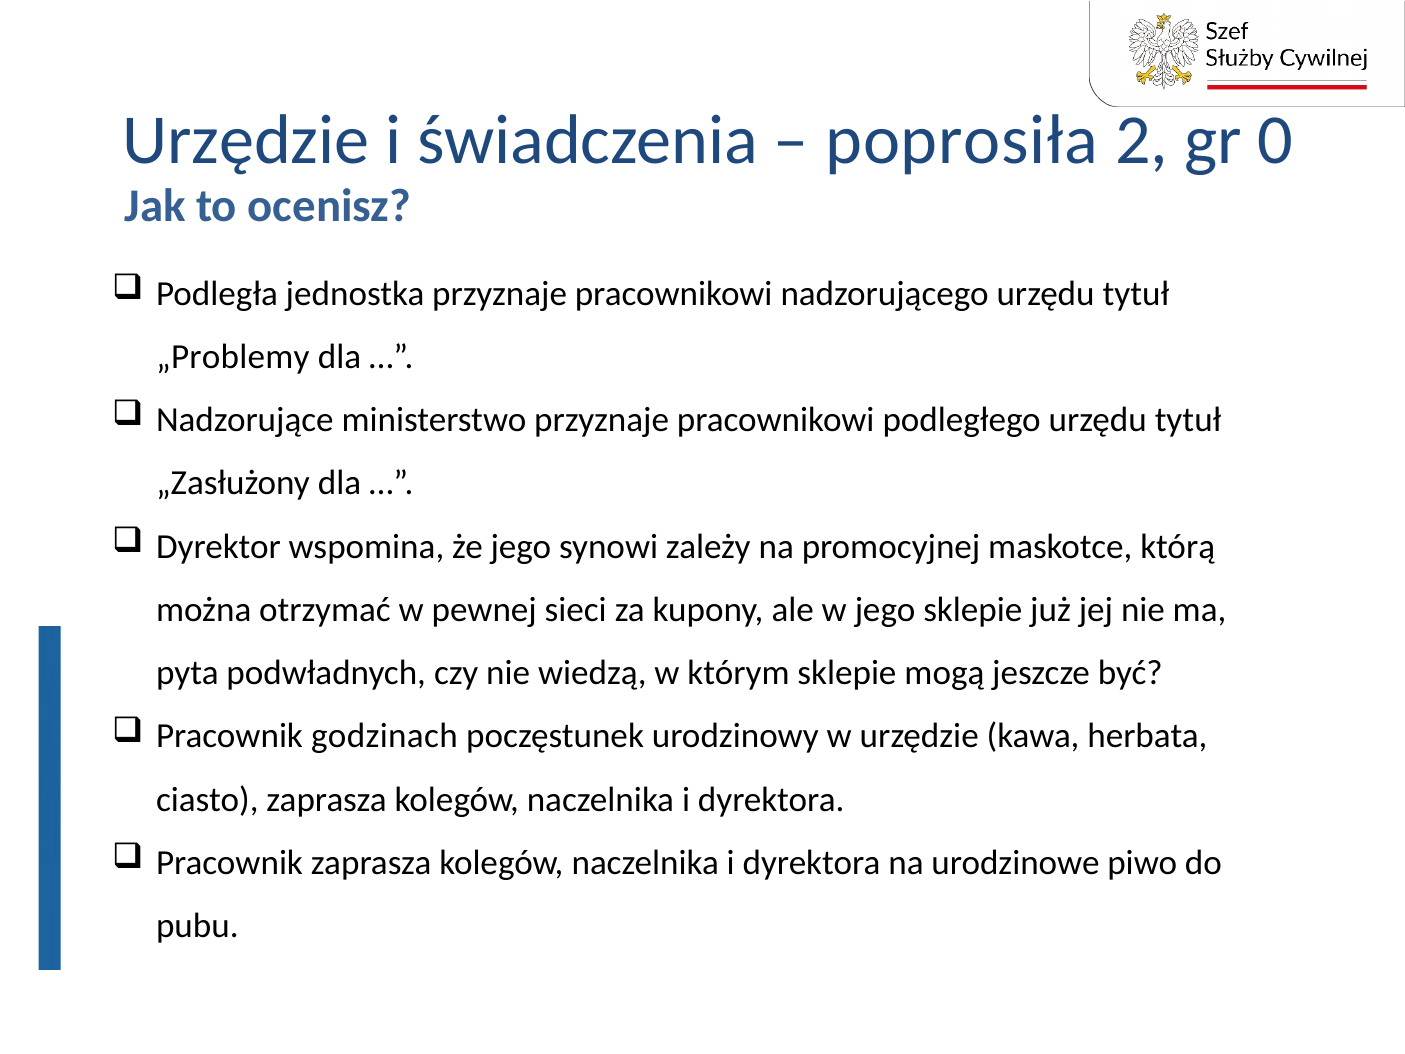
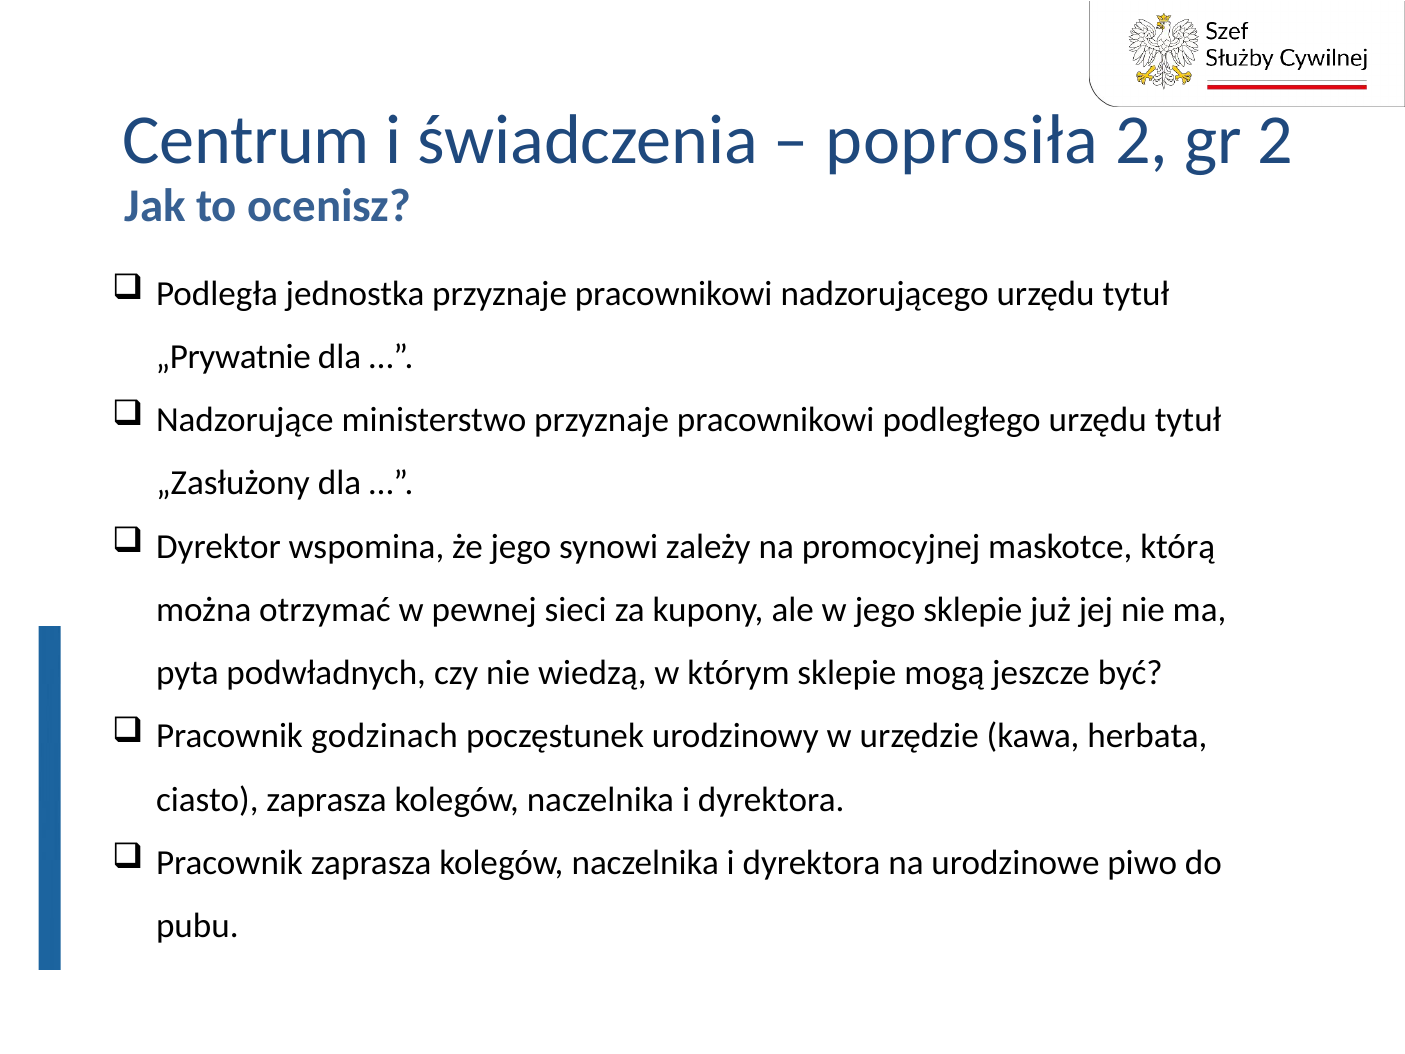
Urzędzie: Urzędzie -> Centrum (246, 141)
gr 0: 0 -> 2 (1275, 141)
„Problemy: „Problemy -> „Prywatnie (233, 357)
